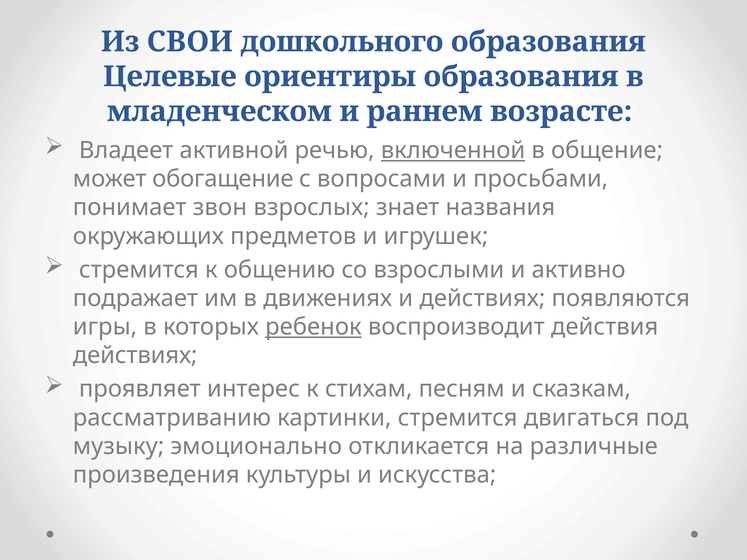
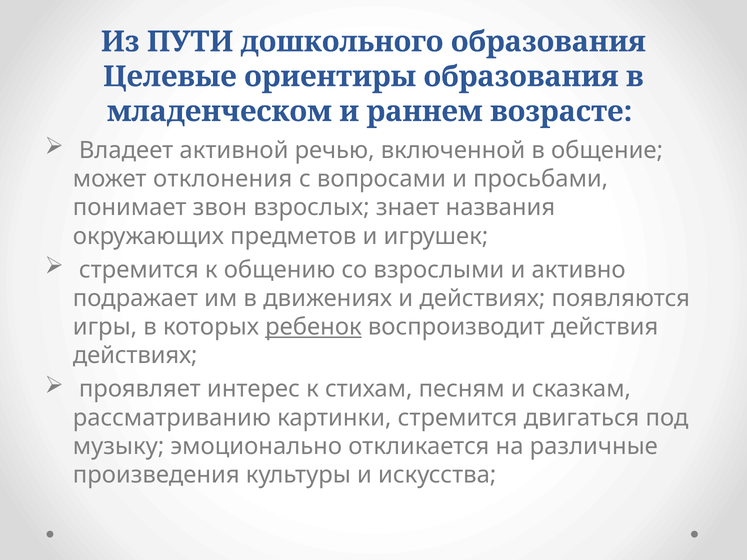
СВОИ: СВОИ -> ПУТИ (190, 42)
включенной underline: present -> none (453, 150)
обогащение: обогащение -> отклонения (223, 179)
